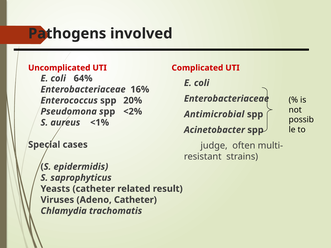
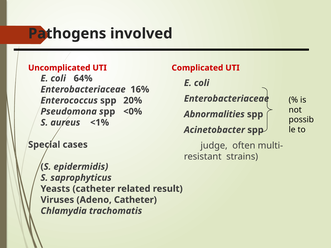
<2%: <2% -> <0% (133, 112)
Antimicrobial: Antimicrobial -> Abnormalities (214, 114)
